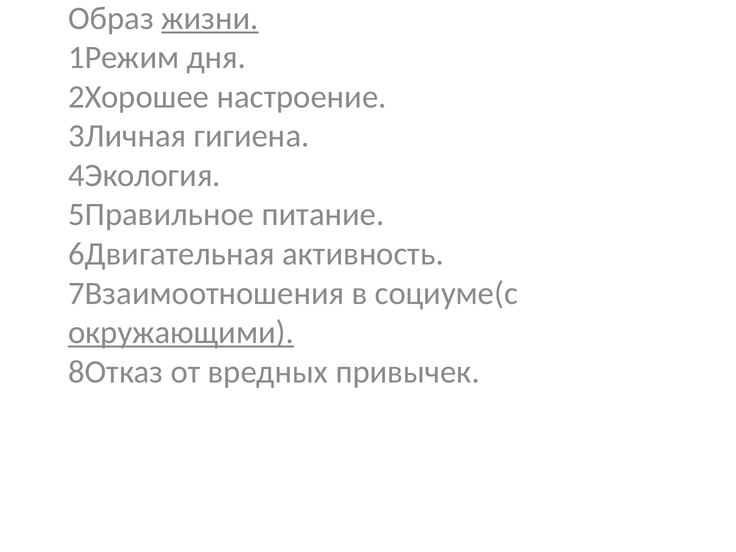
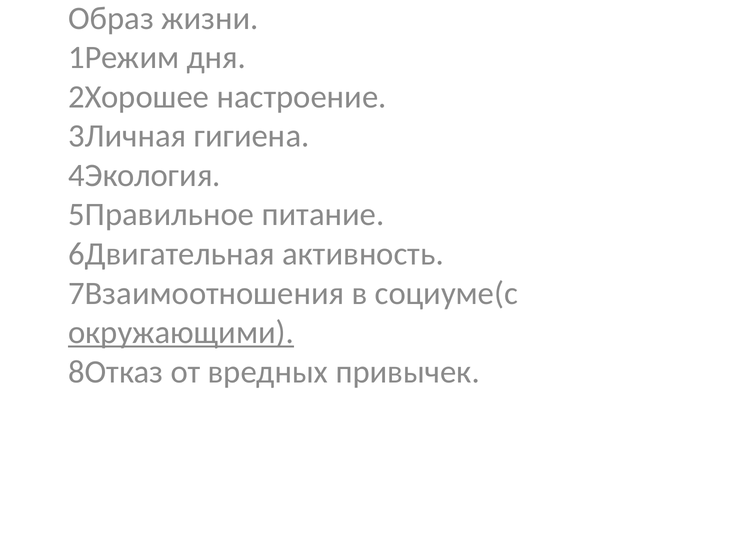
жизни underline: present -> none (210, 18)
